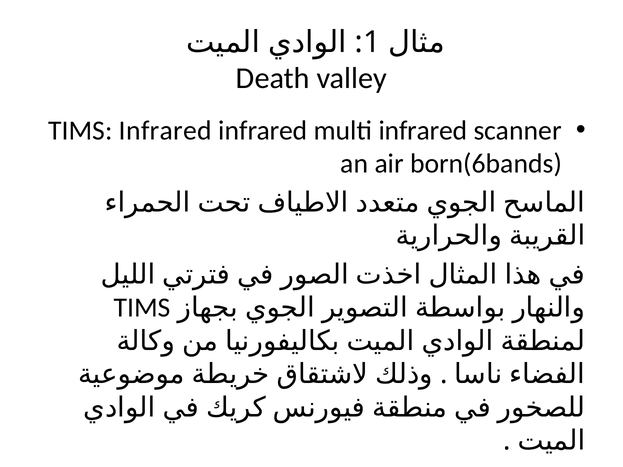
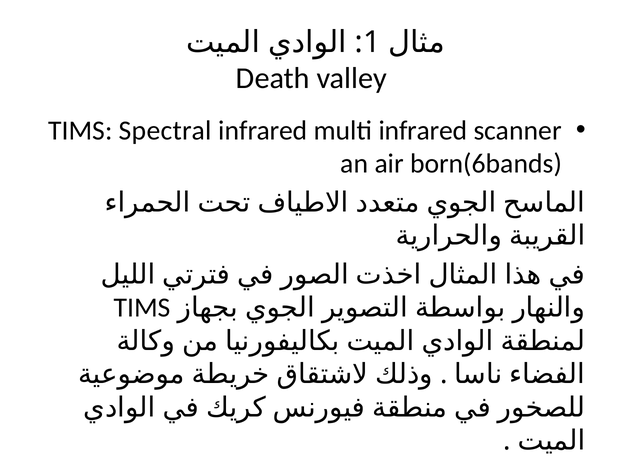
TIMS Infrared: Infrared -> Spectral (165, 131)
